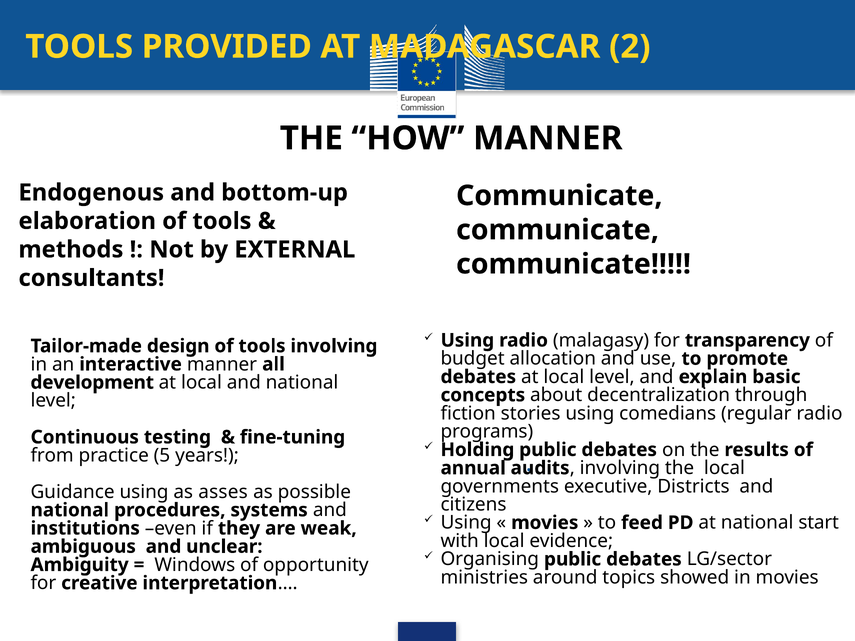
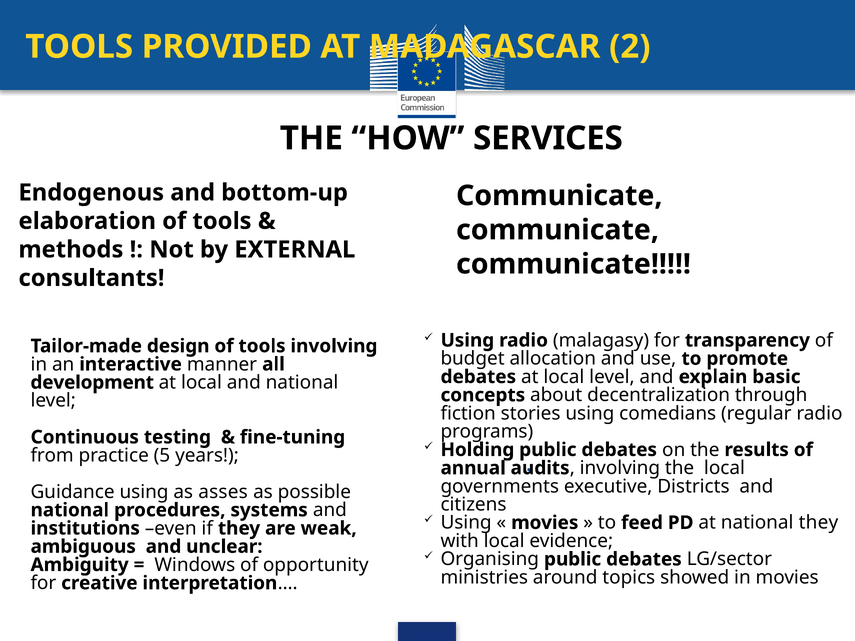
HOW MANNER: MANNER -> SERVICES (548, 138)
national start: start -> they (818, 523)
